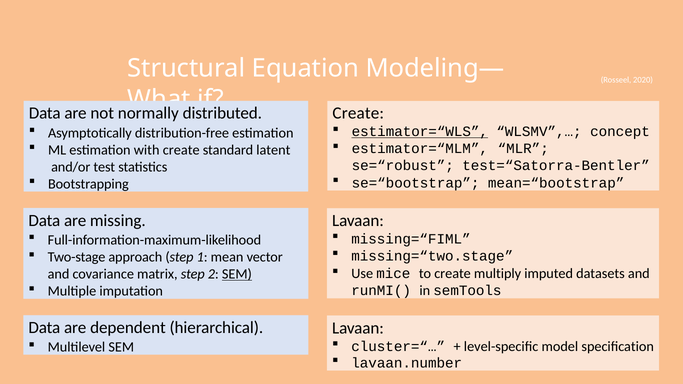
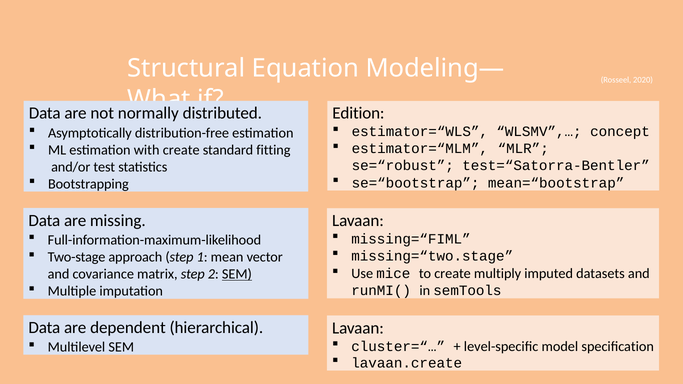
Create: Create -> Edition (358, 113)
estimator=“WLS underline: present -> none (420, 132)
latent: latent -> fitting (273, 150)
lavaan.number: lavaan.number -> lavaan.create (407, 363)
